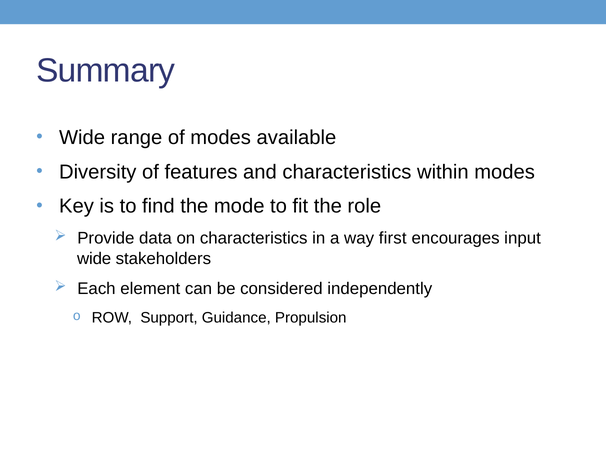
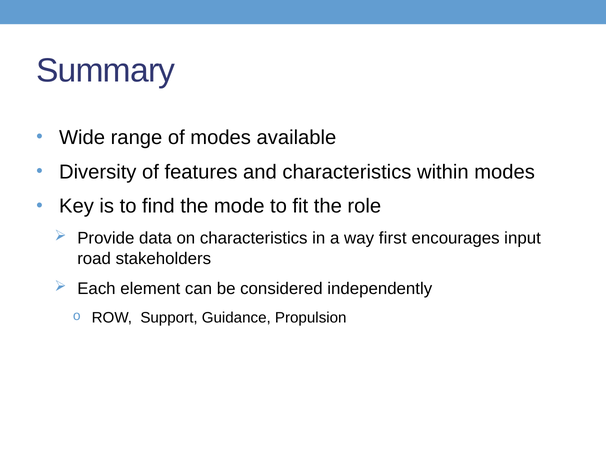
wide: wide -> road (94, 259)
